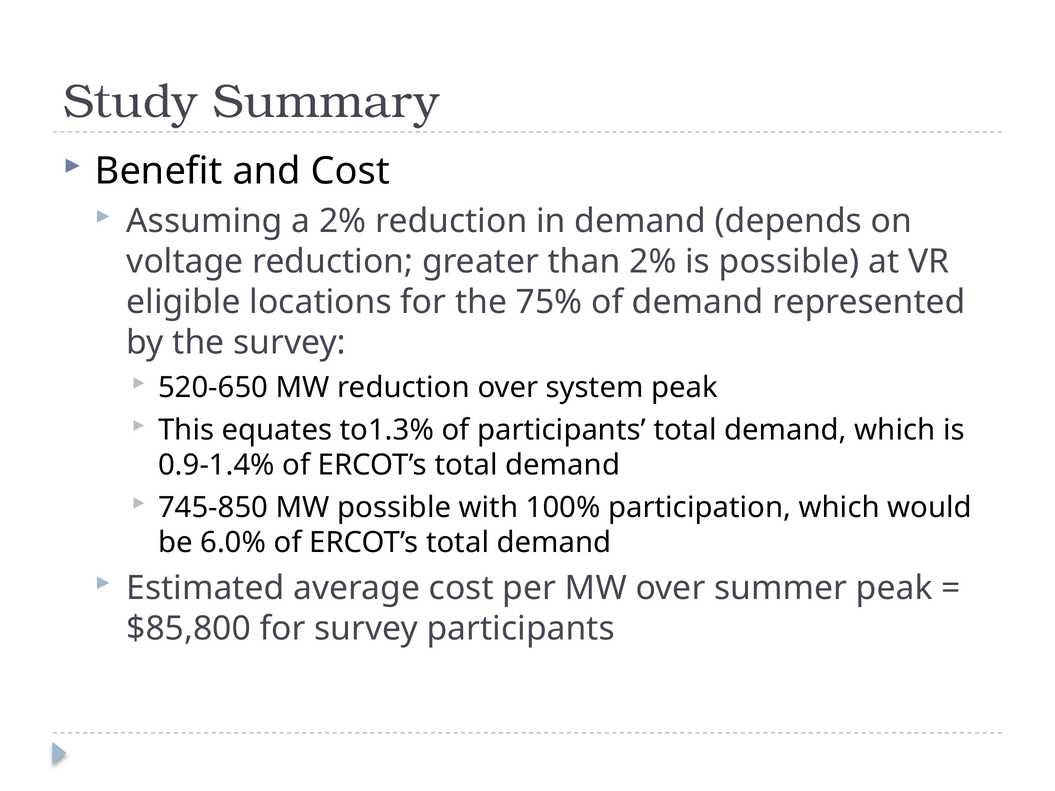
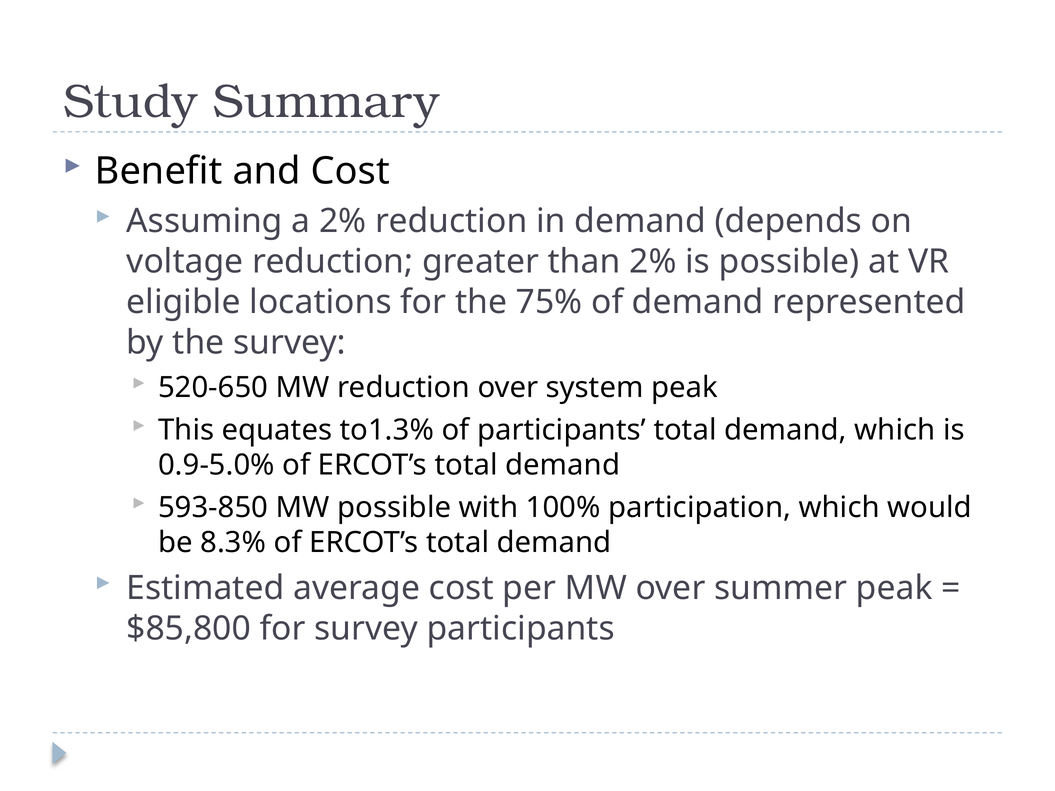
0.9-1.4%: 0.9-1.4% -> 0.9-5.0% (216, 465)
745-850: 745-850 -> 593-850 (213, 508)
6.0%: 6.0% -> 8.3% (233, 543)
